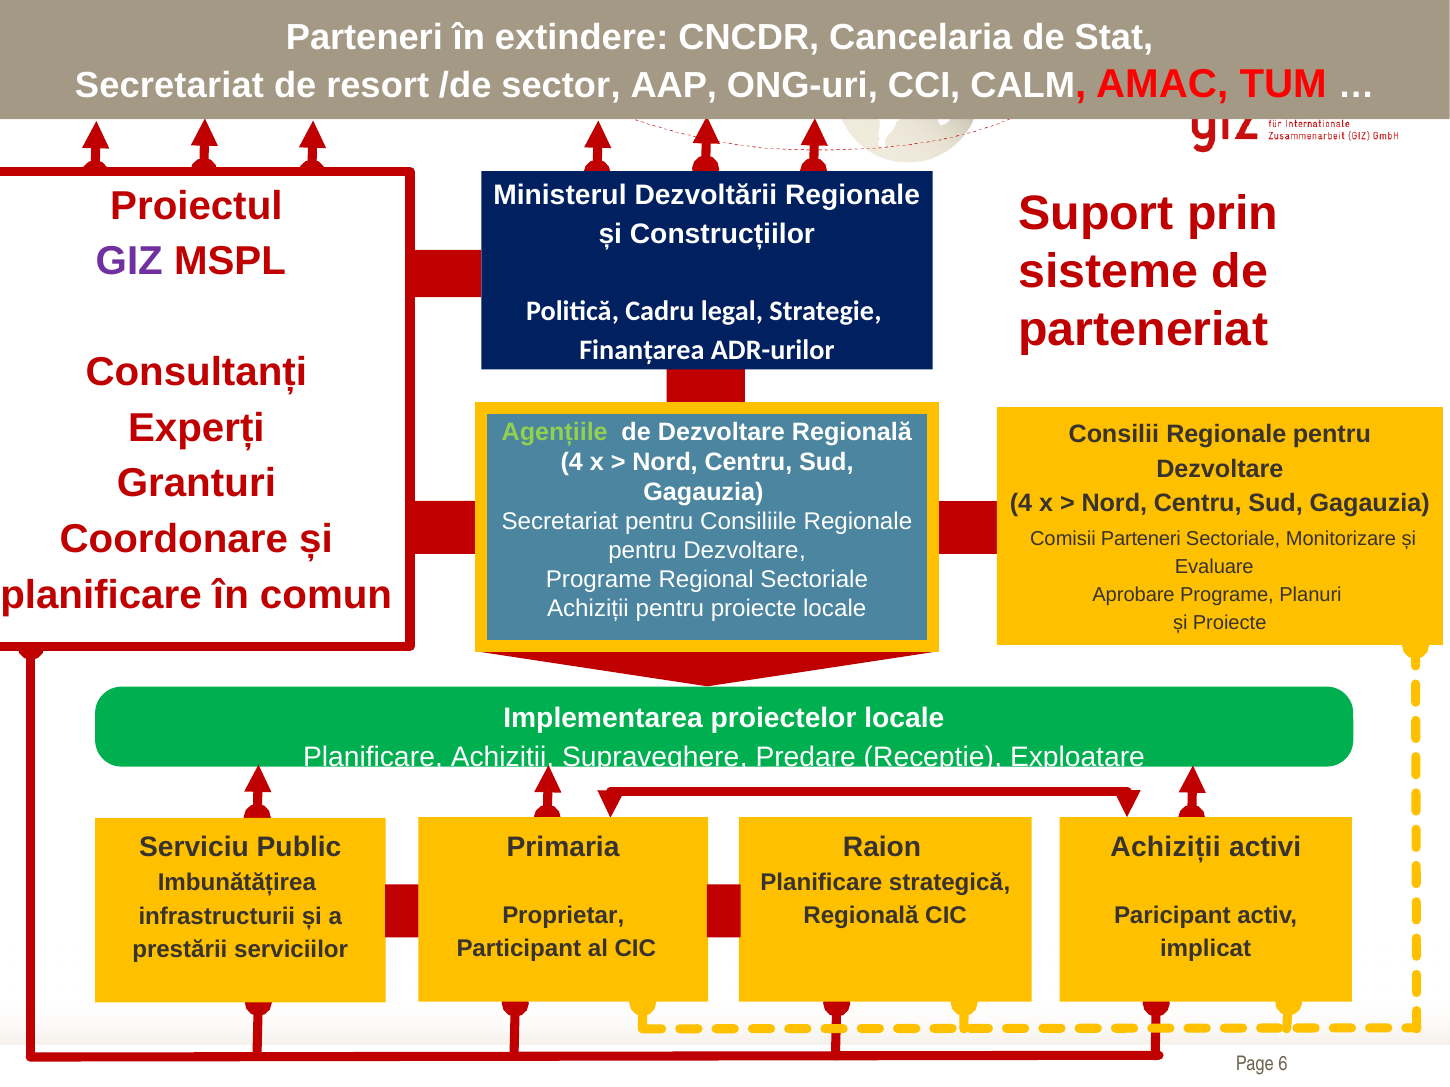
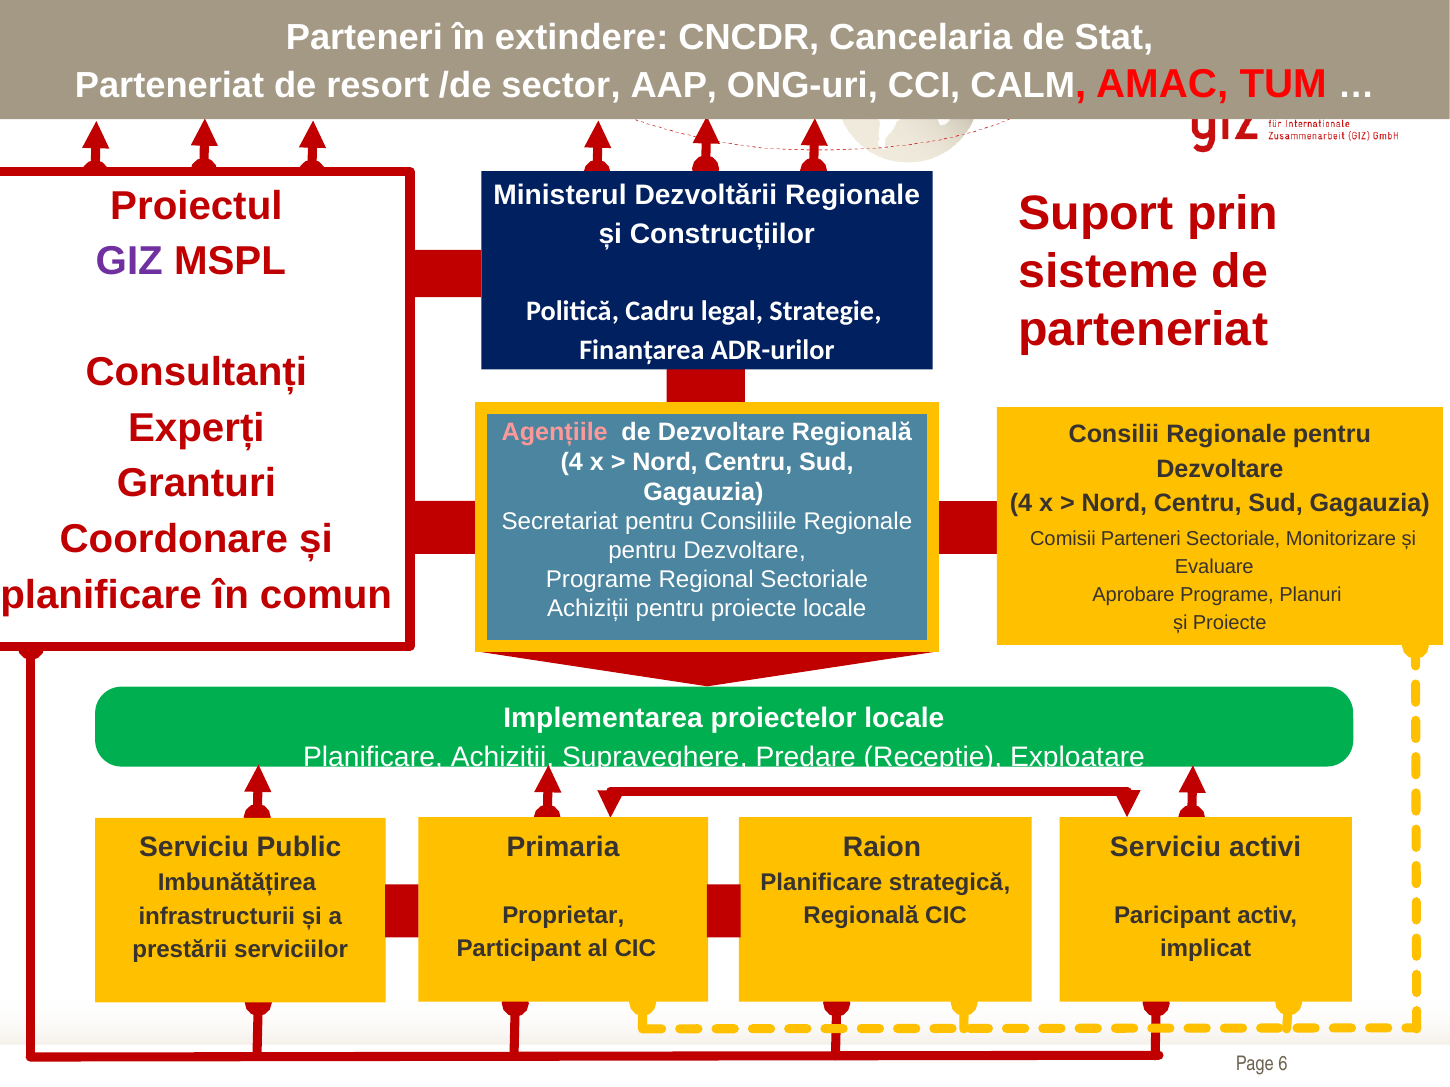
Secretariat: Secretariat -> Parteneriat (170, 85)
Agențiile colour: light green -> pink (555, 432)
Achiziții: Achiziții -> Serviciu (1166, 847)
